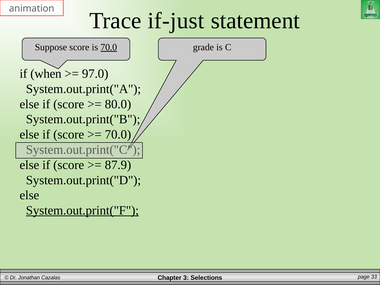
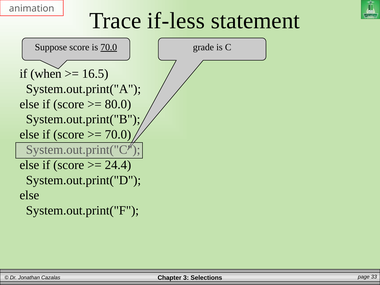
if-just: if-just -> if-less (176, 21)
97.0: 97.0 -> 16.5 (95, 74)
87.9: 87.9 -> 24.4 (118, 165)
System.out.print("F underline: present -> none (82, 210)
